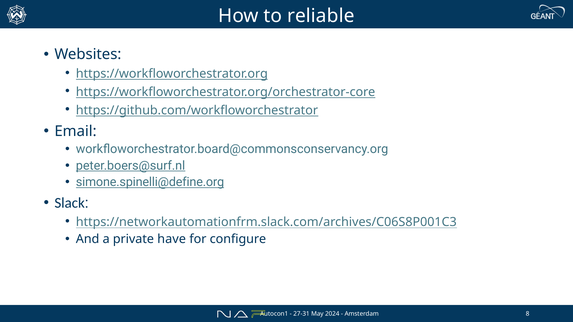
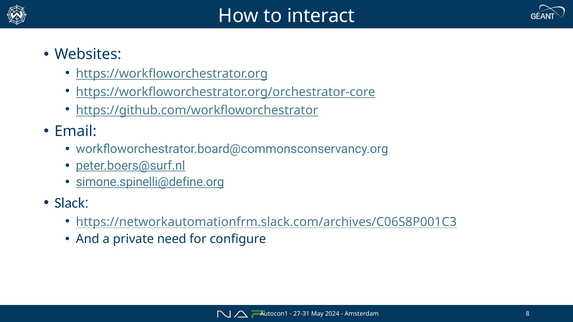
reliable: reliable -> interact (321, 16)
have: have -> need (172, 239)
